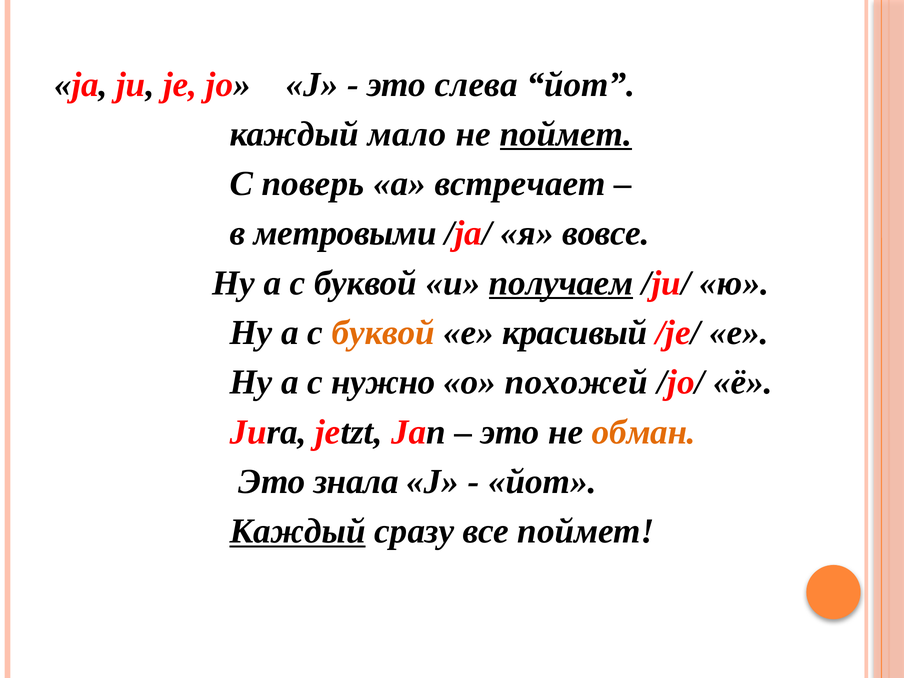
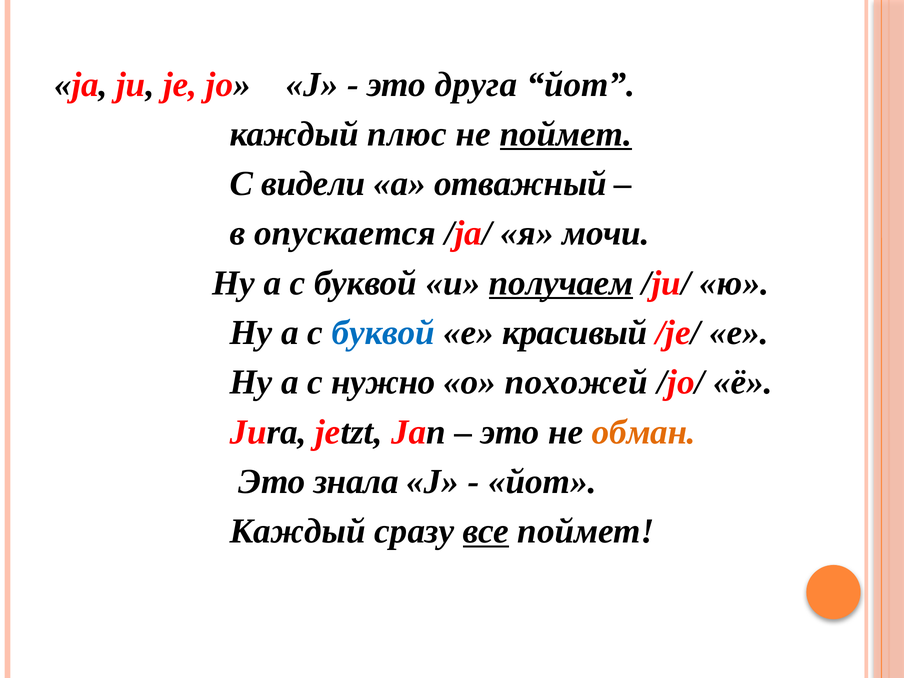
слева: слева -> друга (476, 84)
мало: мало -> плюс (407, 134)
поверь: поверь -> видели (313, 184)
встречает: встречает -> отважный (520, 184)
метровыми: метровыми -> опускается (345, 233)
вовсе: вовсе -> мочи (606, 233)
буквой colour: orange -> blue (383, 333)
Каждый underline: present -> none (298, 531)
все underline: none -> present (486, 531)
